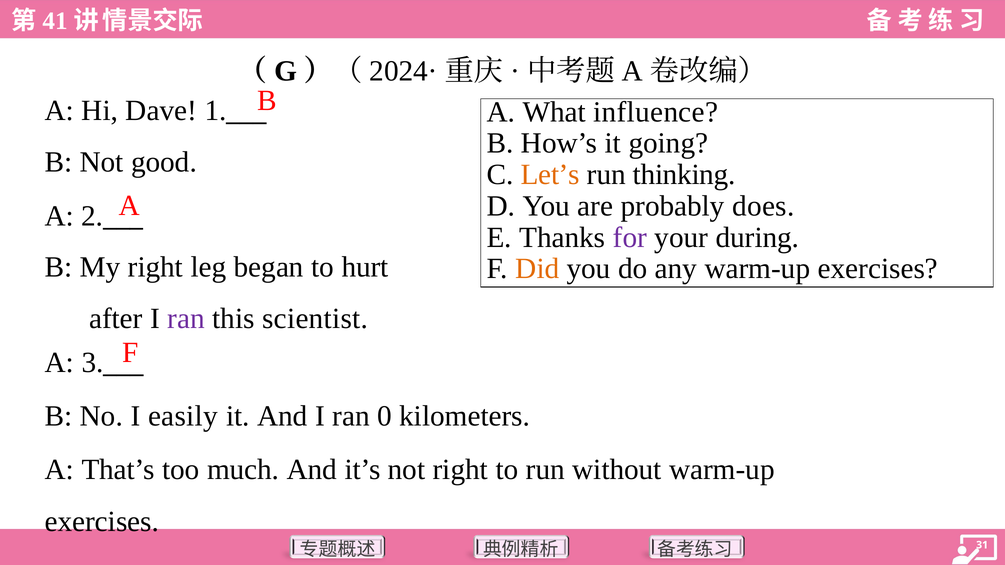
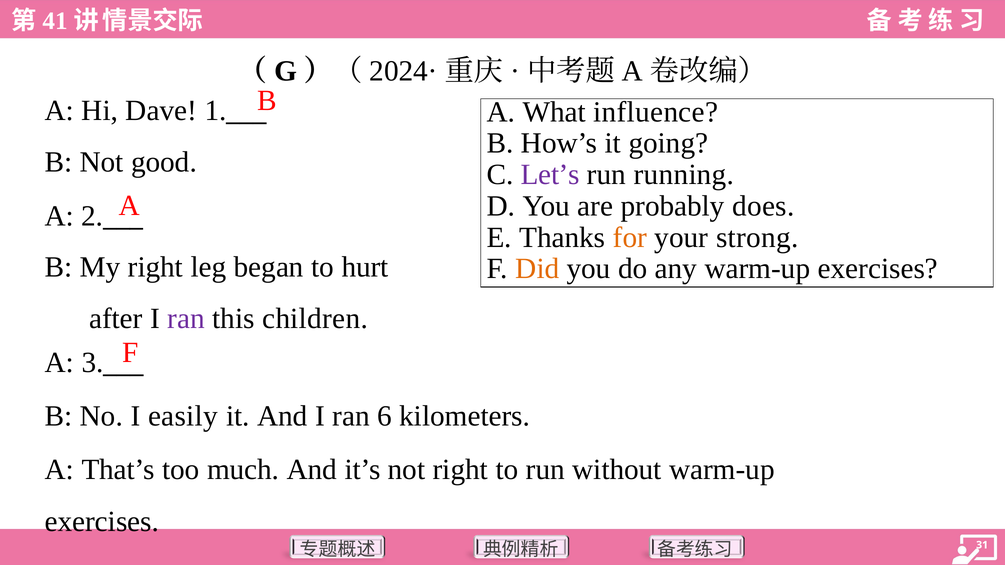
Let’s colour: orange -> purple (550, 175)
thinking: thinking -> running (684, 175)
for colour: purple -> orange (630, 238)
during: during -> strong (757, 238)
scientist: scientist -> children (315, 319)
0: 0 -> 6 (385, 416)
